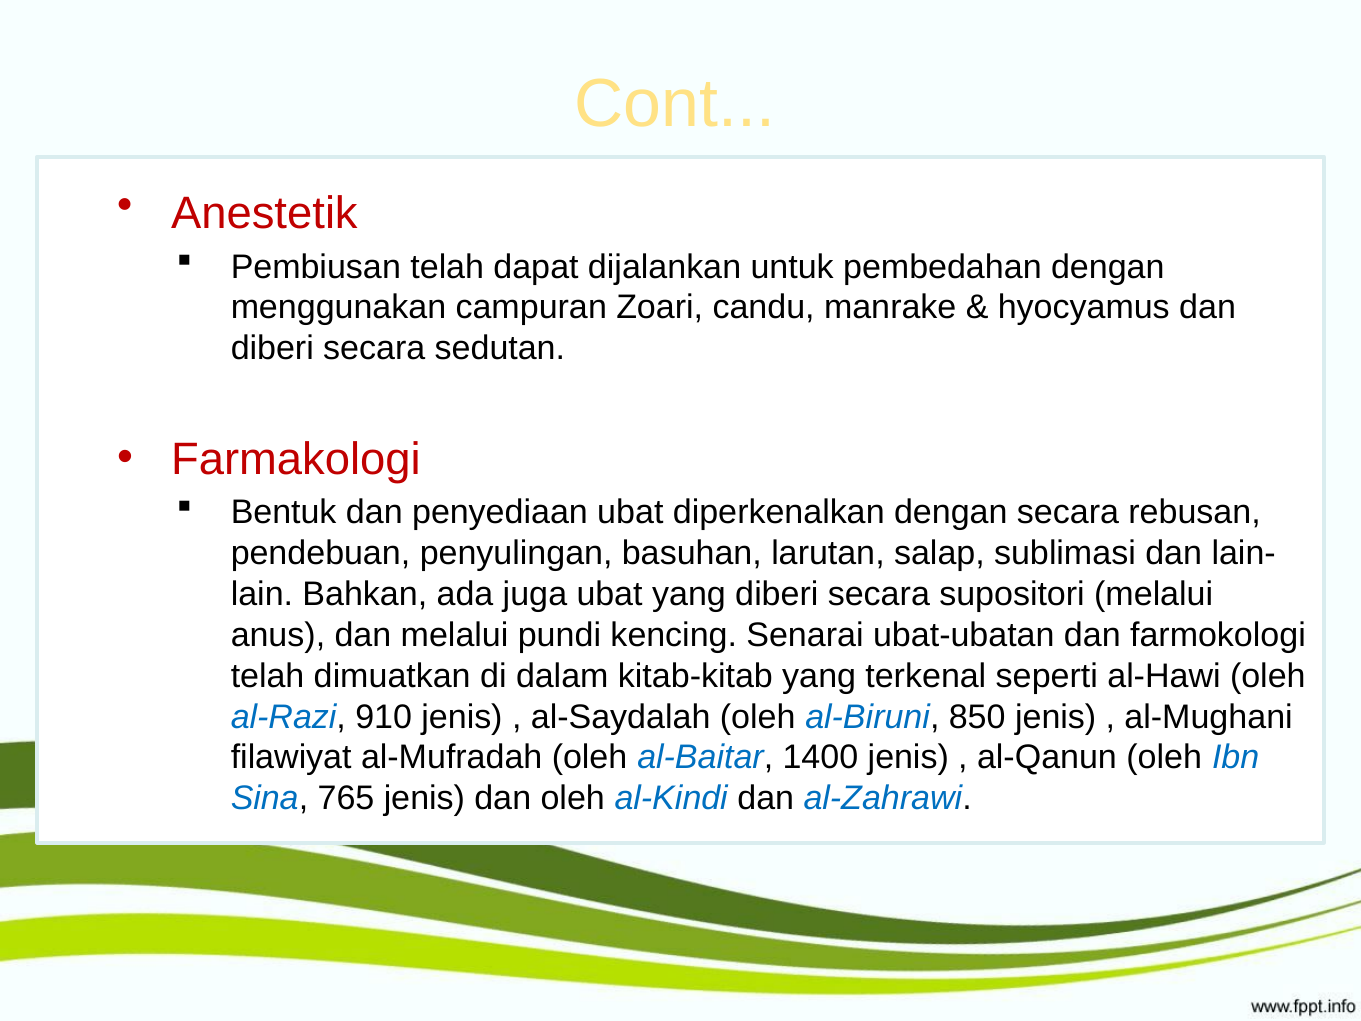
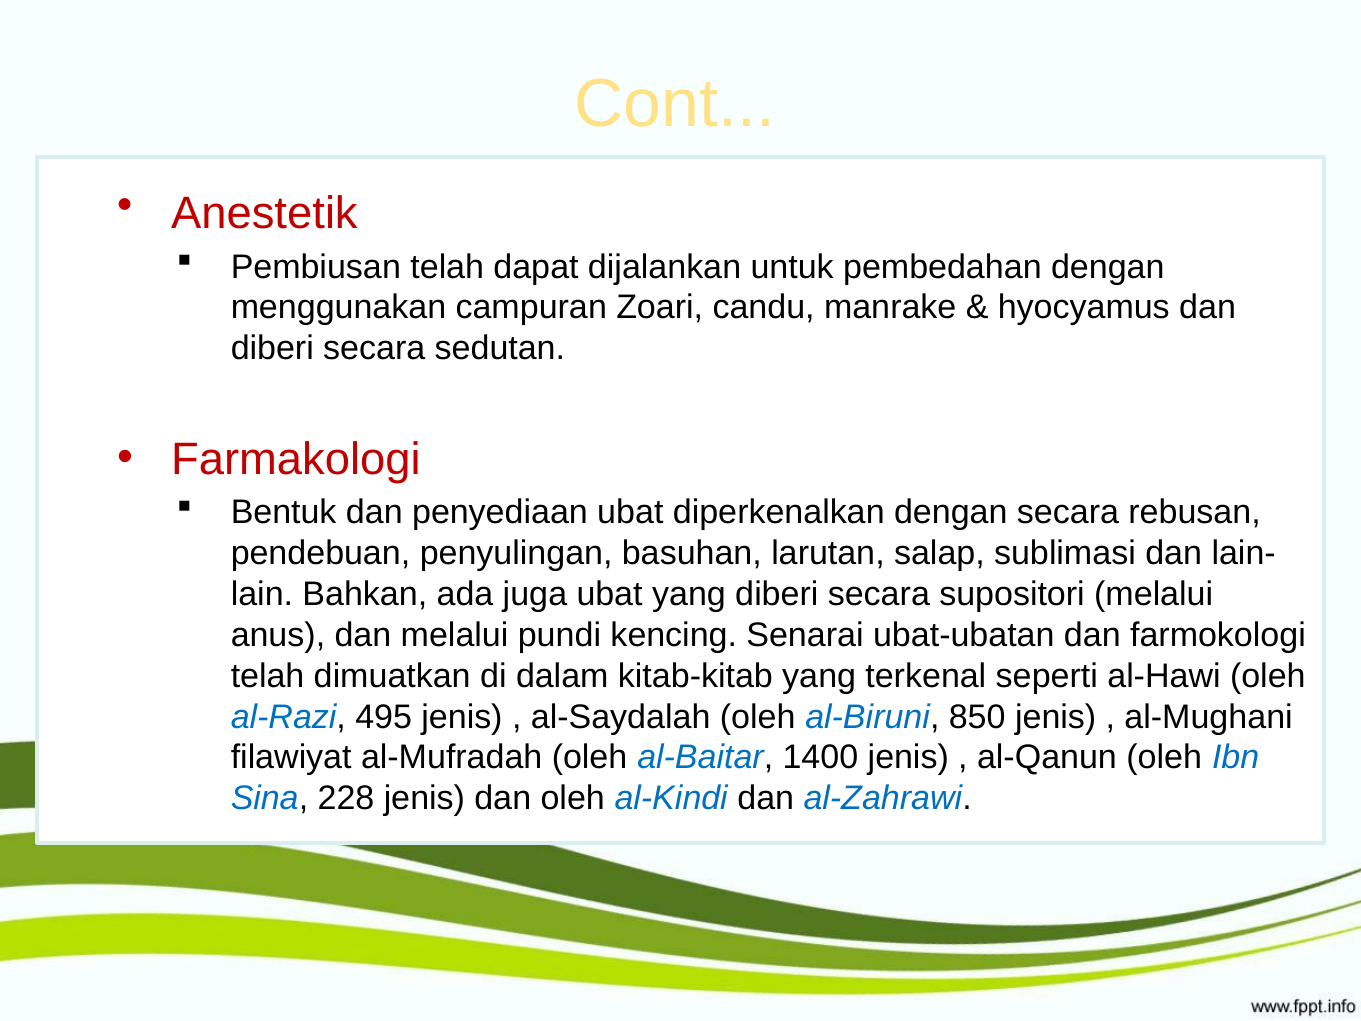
910: 910 -> 495 (384, 717)
765: 765 -> 228 (346, 798)
